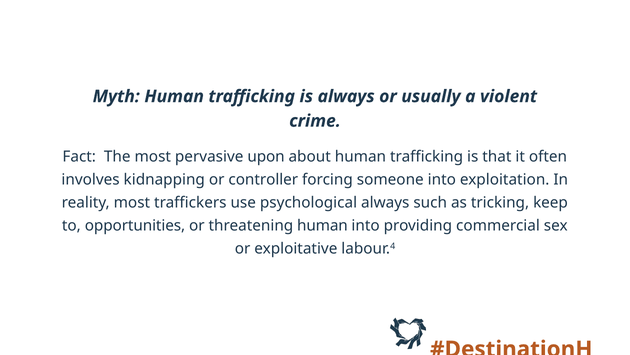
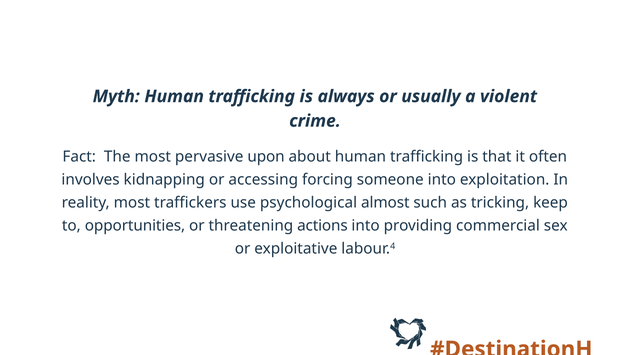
controller: controller -> accessing (263, 179)
psychological always: always -> almost (385, 202)
threatening human: human -> actions (322, 225)
